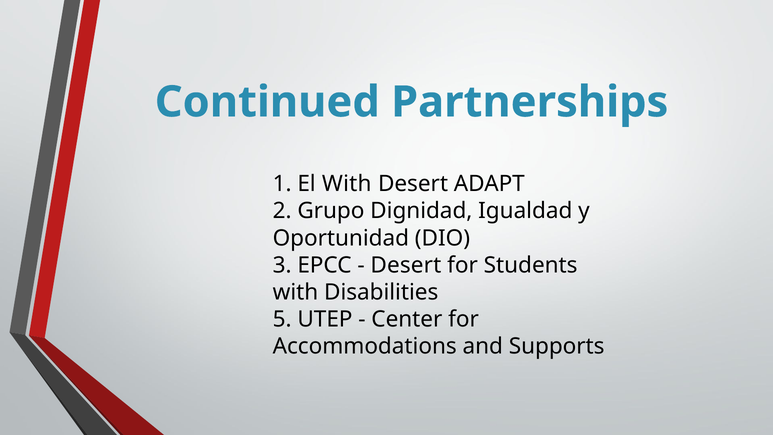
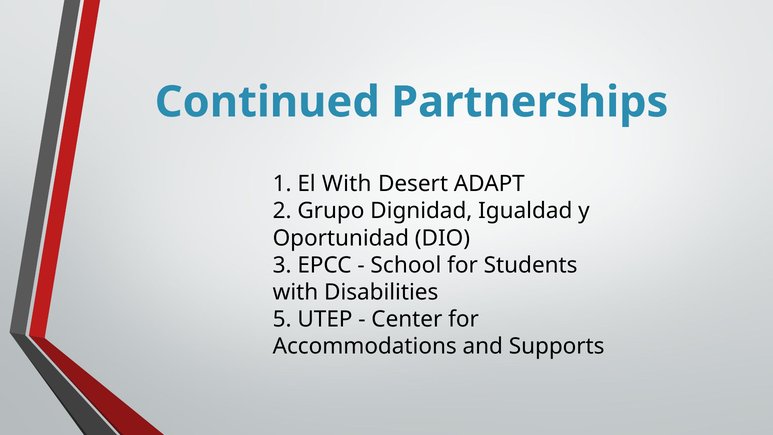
Desert: Desert -> School (406, 265)
